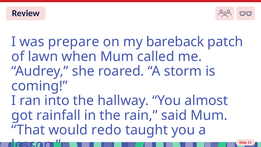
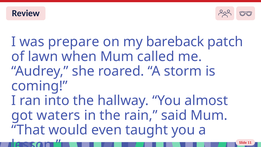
rainfall: rainfall -> waters (58, 115)
redo: redo -> even (107, 130)
